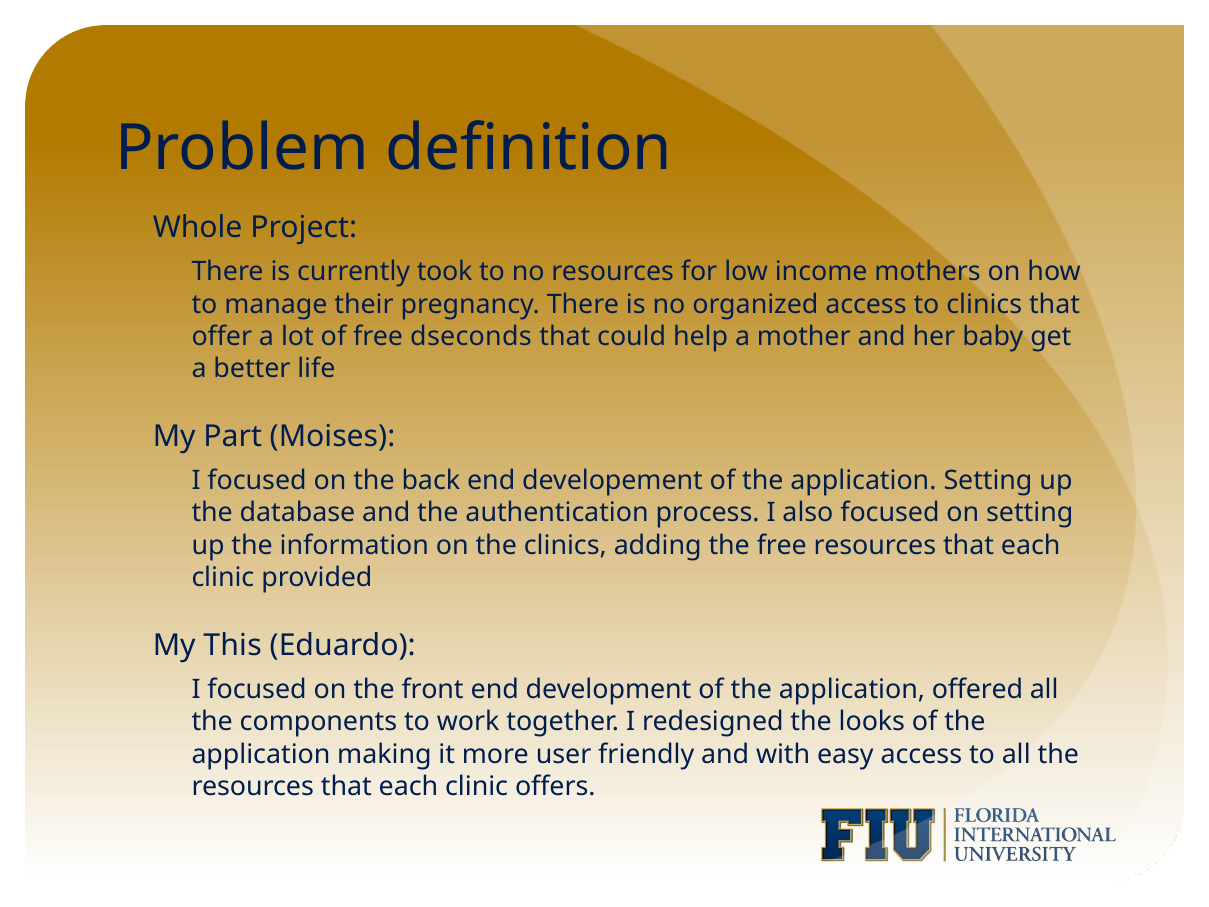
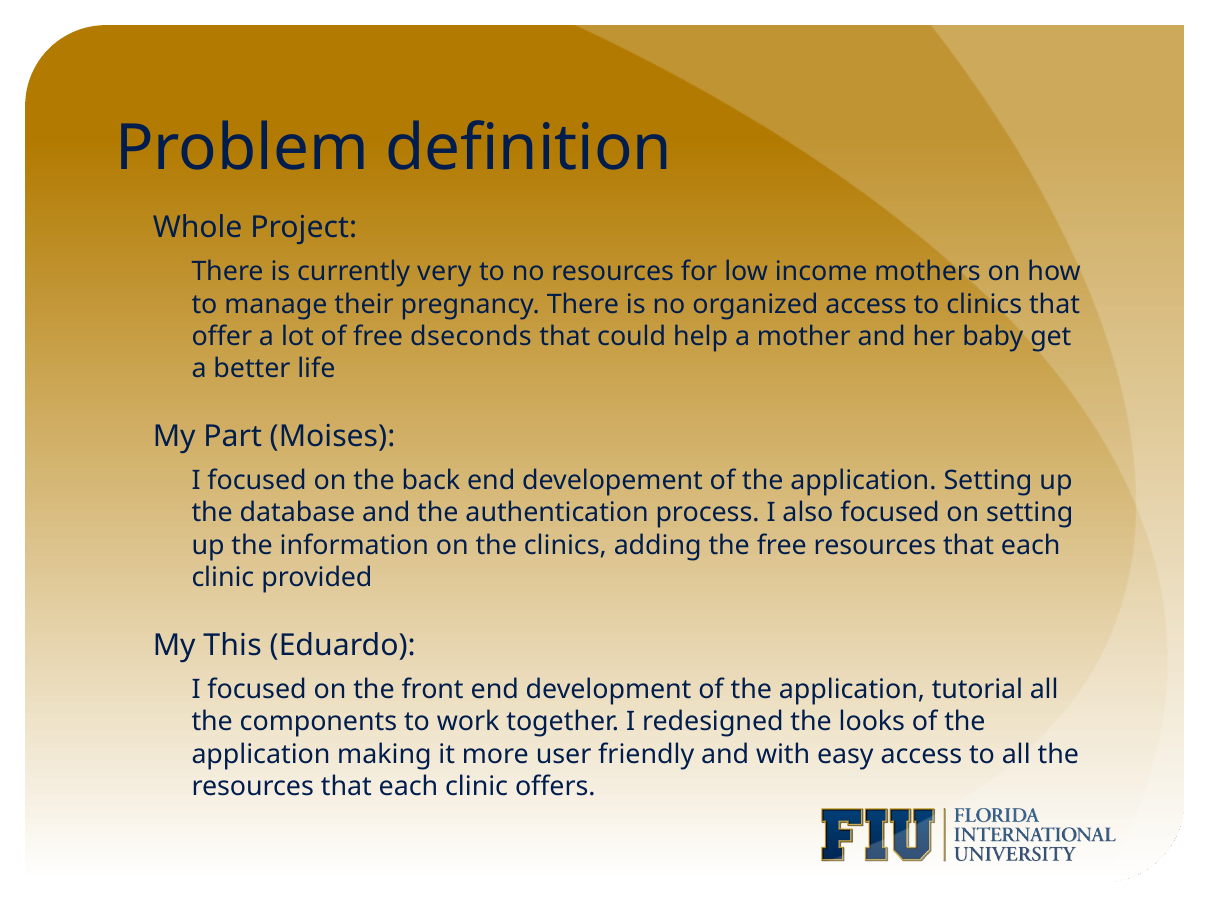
took: took -> very (444, 272)
offered: offered -> tutorial (977, 690)
